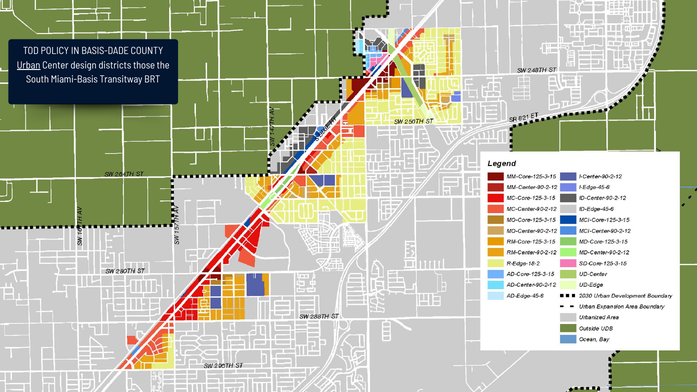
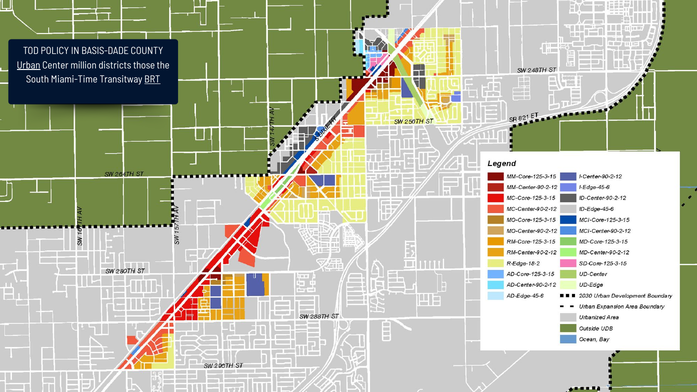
design: design -> million (84, 65)
Miami-Basis: Miami-Basis -> Miami-Time (74, 79)
BRT underline: none -> present (152, 79)
